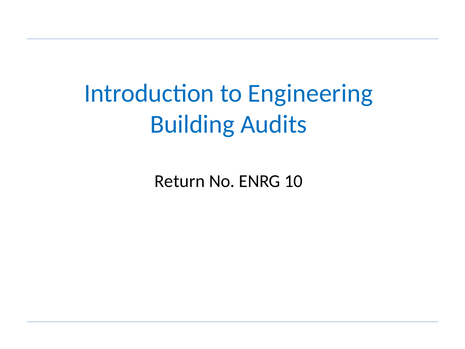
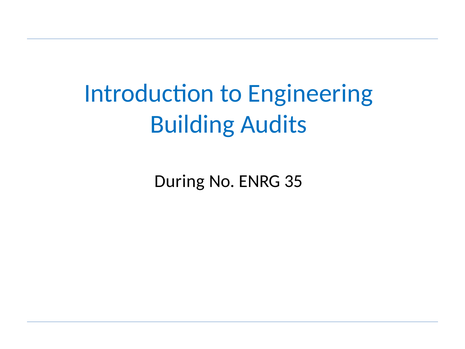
Return: Return -> During (180, 181)
10: 10 -> 35 (294, 181)
